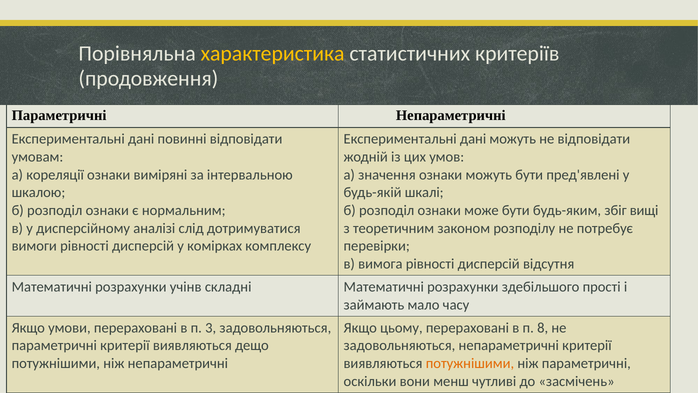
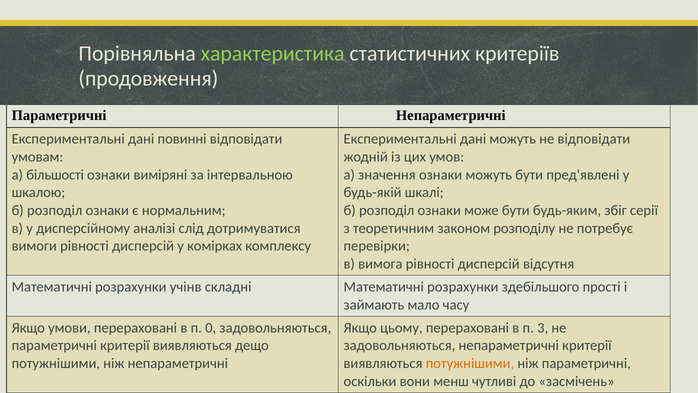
характеристика colour: yellow -> light green (273, 54)
кореляції: кореляції -> більшості (55, 175)
вищі: вищі -> серії (644, 210)
3: 3 -> 0 (211, 328)
8: 8 -> 3 (543, 328)
